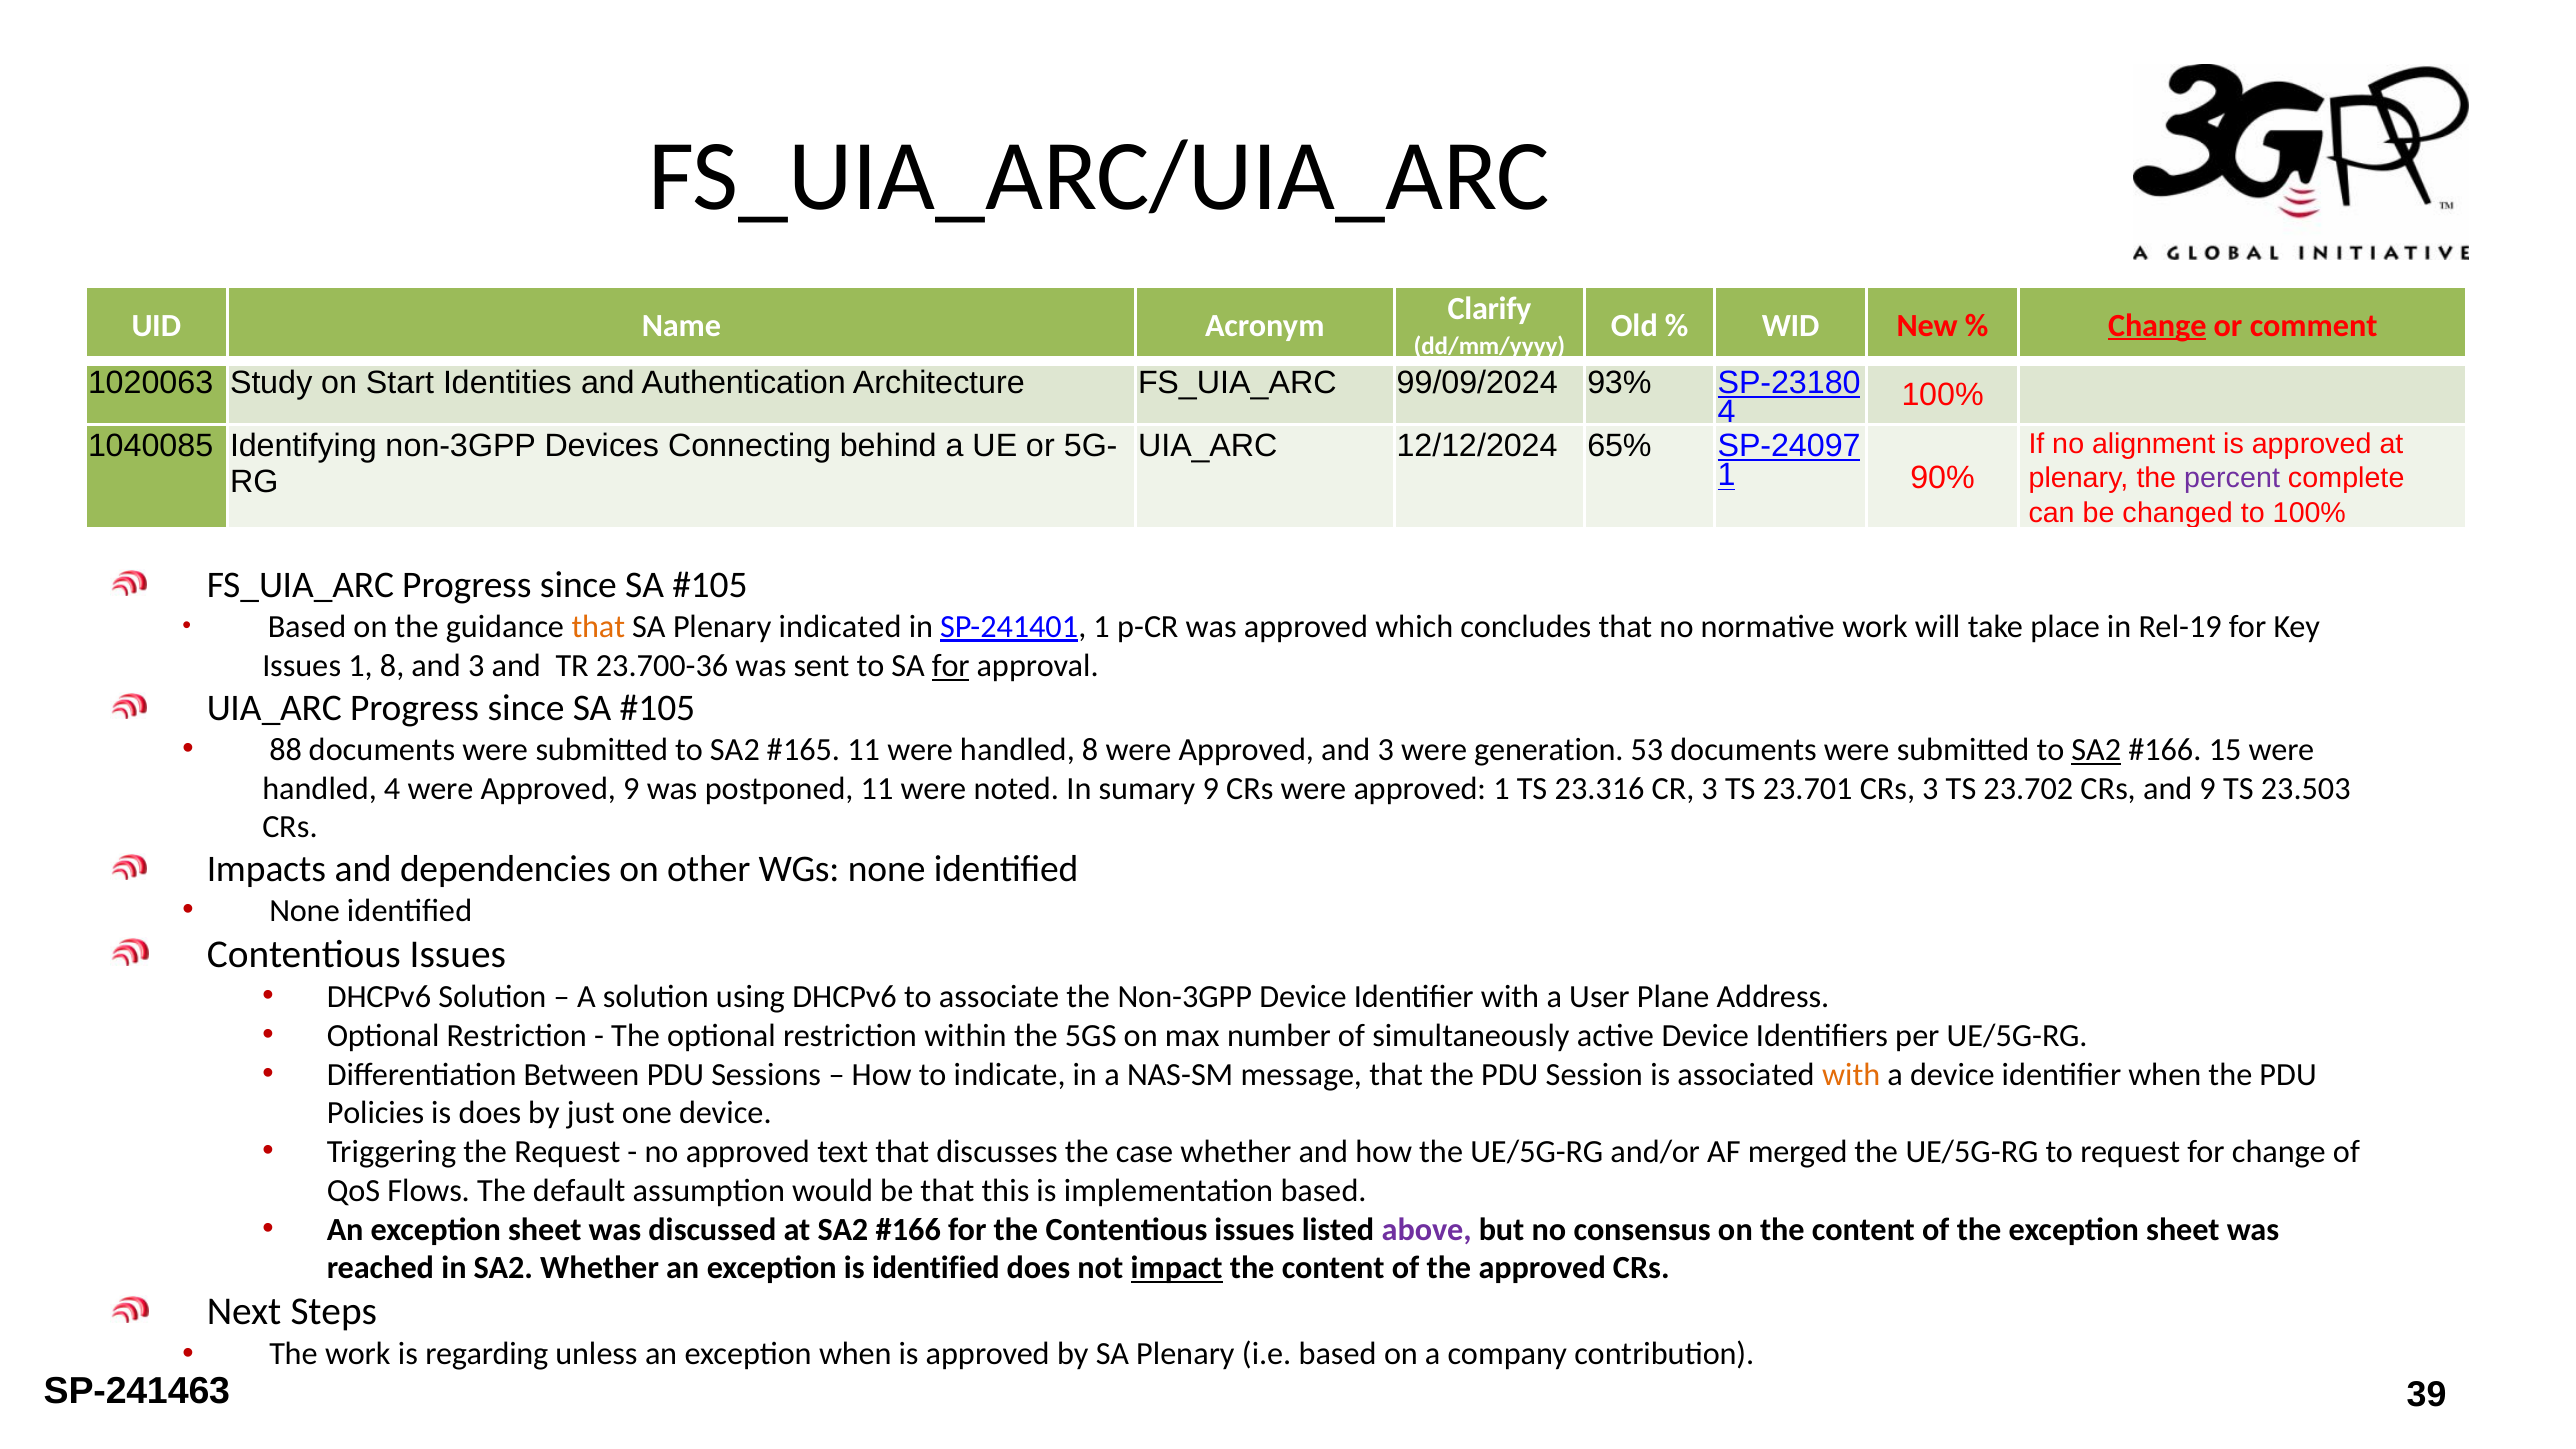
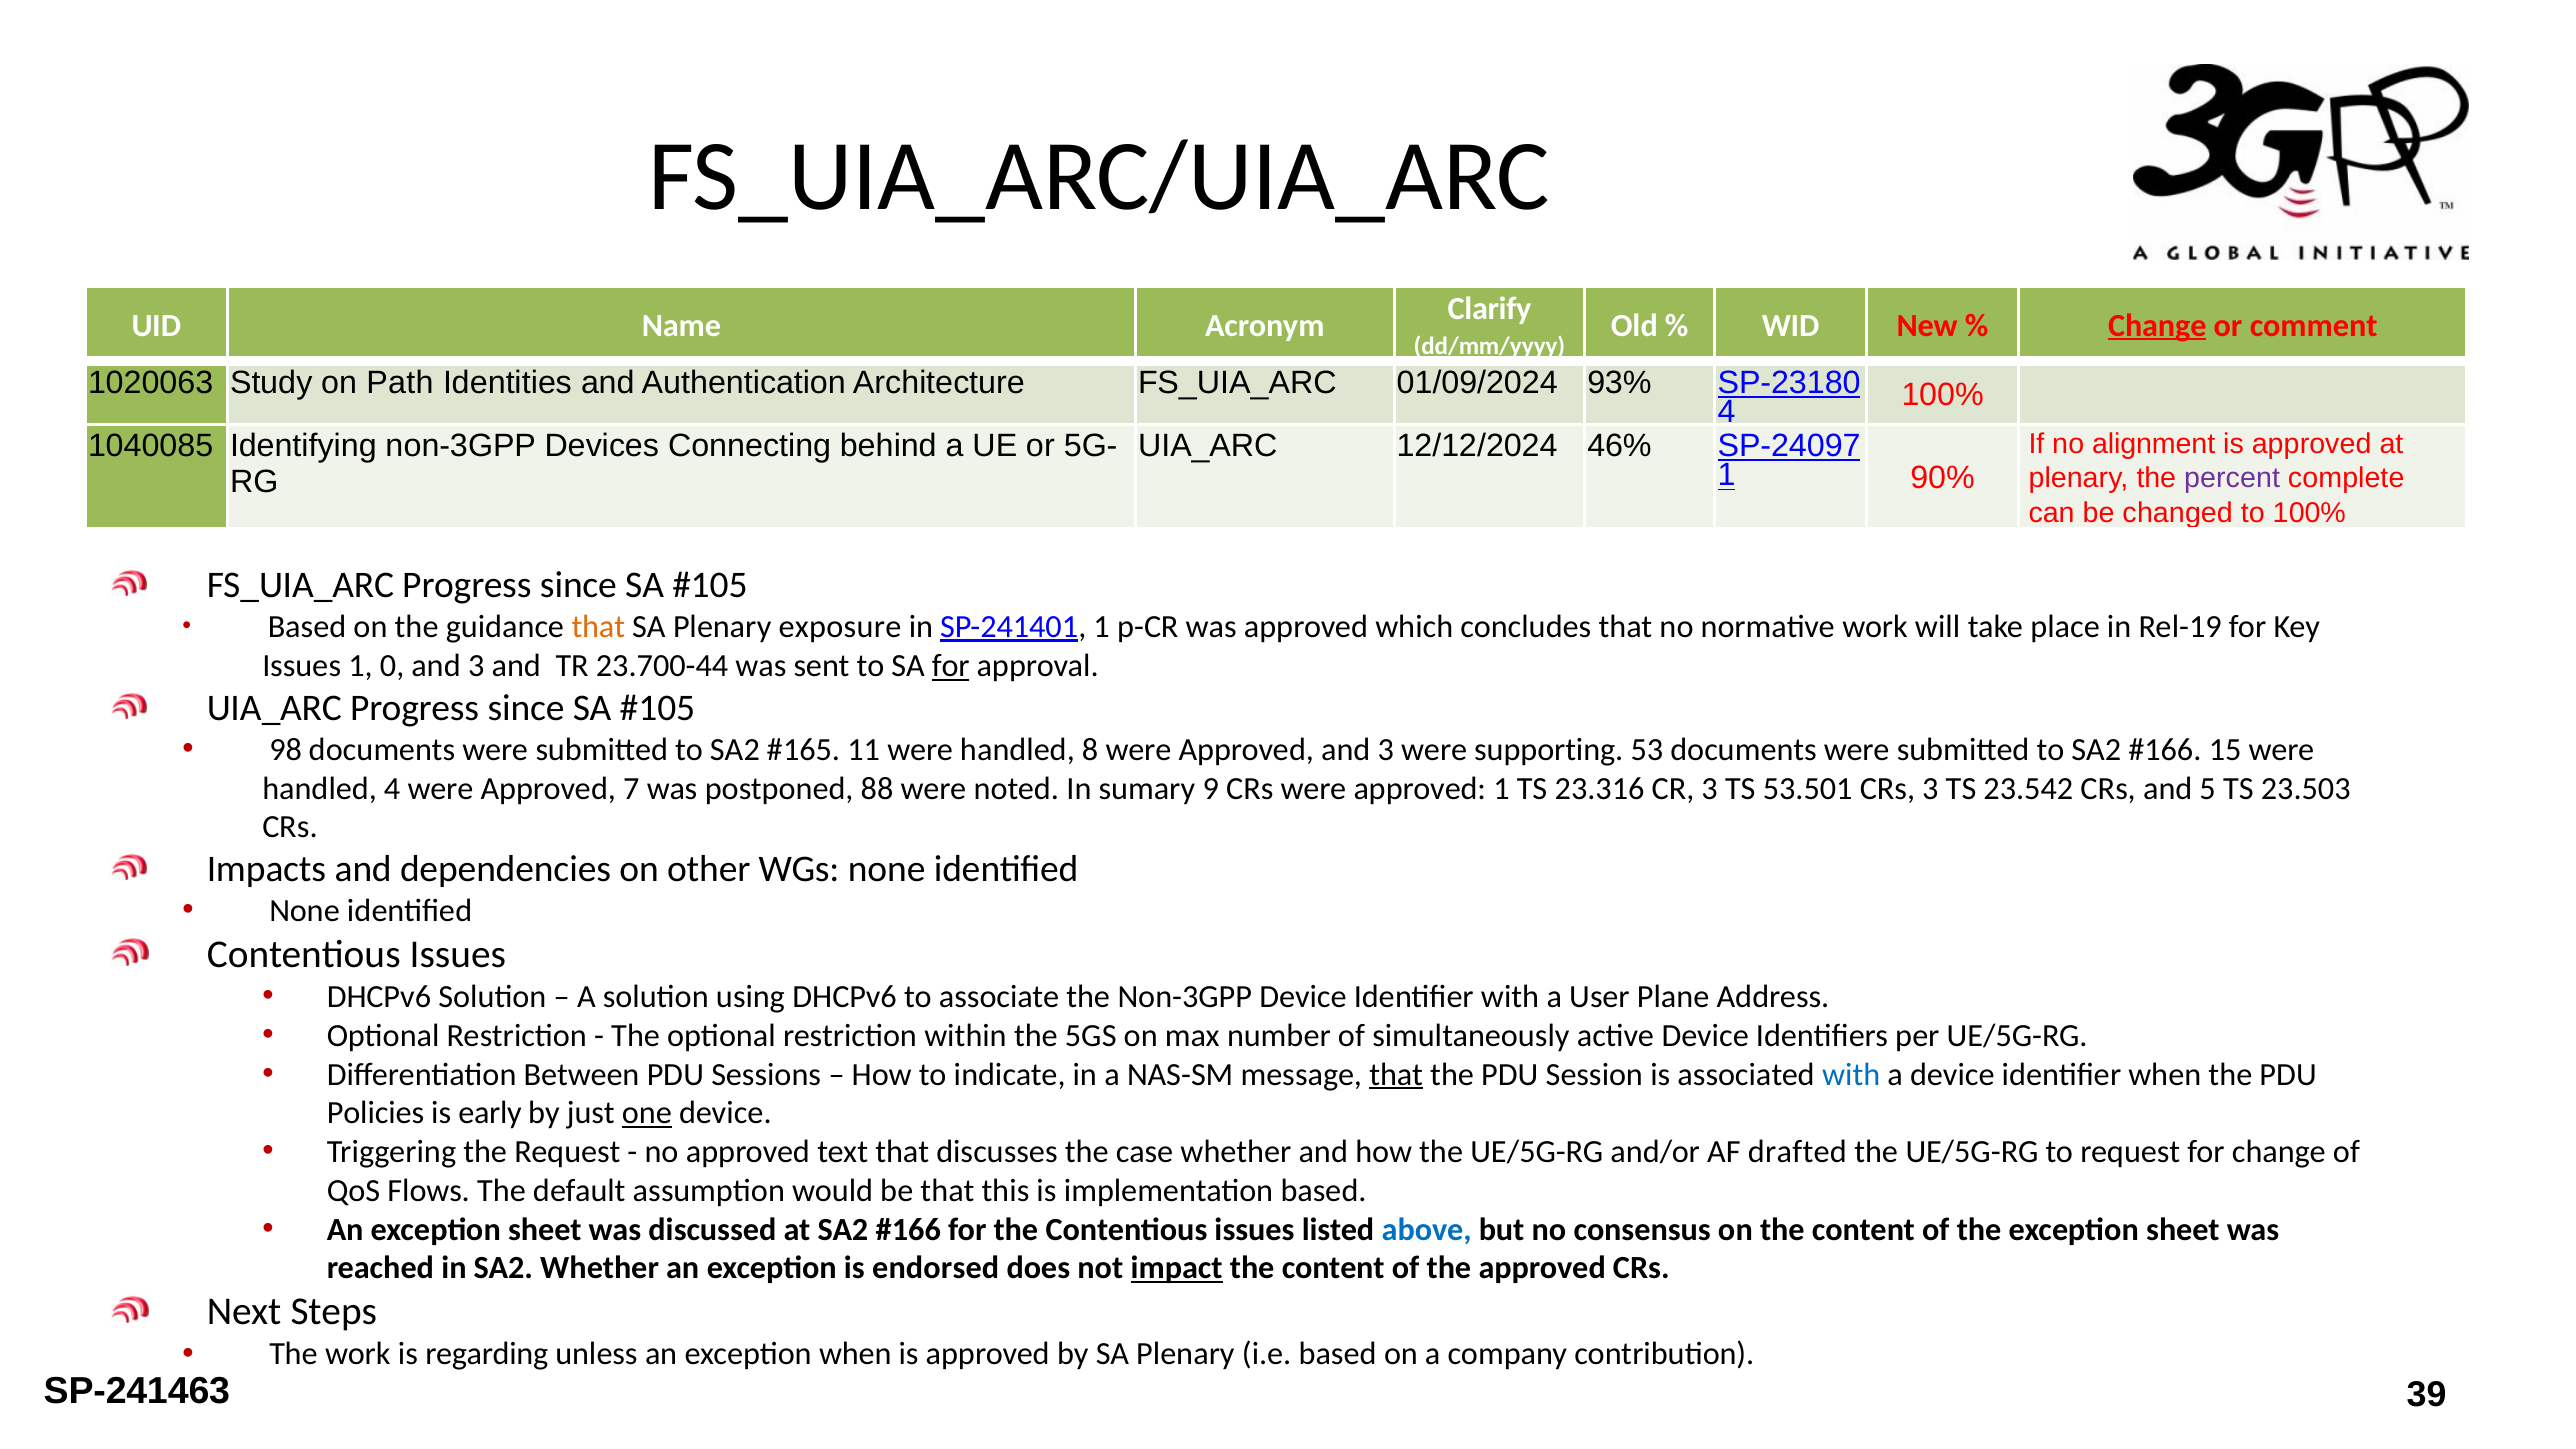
Start: Start -> Path (400, 382)
99/09/2024: 99/09/2024 -> 01/09/2024 (1477, 382)
65%: 65% -> 46% (1619, 446)
indicated: indicated -> exposure (840, 627)
1 8: 8 -> 0 (392, 666)
23.700-36: 23.700-36 -> 23.700-44 (662, 666)
88: 88 -> 98 (286, 750)
generation: generation -> supporting (1549, 750)
SA2 underline: present -> none (2096, 750)
Approved 9: 9 -> 7 (631, 789)
postponed 11: 11 -> 88 (877, 789)
23.701: 23.701 -> 53.501 (1808, 789)
23.702: 23.702 -> 23.542 (2028, 789)
and 9: 9 -> 5 (2208, 789)
that underline: none -> present (1396, 1075)
with colour: orange -> blue (1851, 1075)
is does: does -> early (490, 1113)
one underline: none -> present (647, 1113)
merged: merged -> drafted (1797, 1152)
above colour: purple -> blue (1427, 1229)
is identified: identified -> endorsed (936, 1268)
